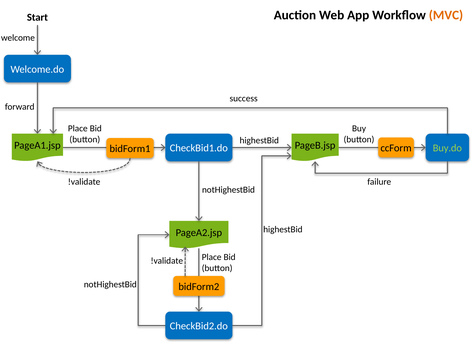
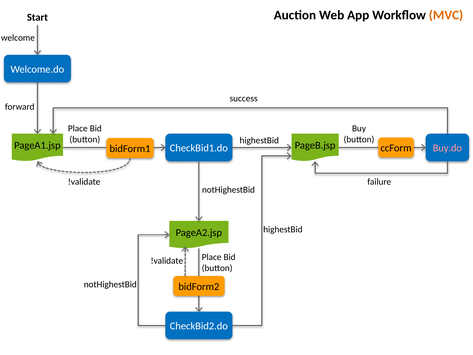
Buy.do colour: light green -> pink (447, 148)
